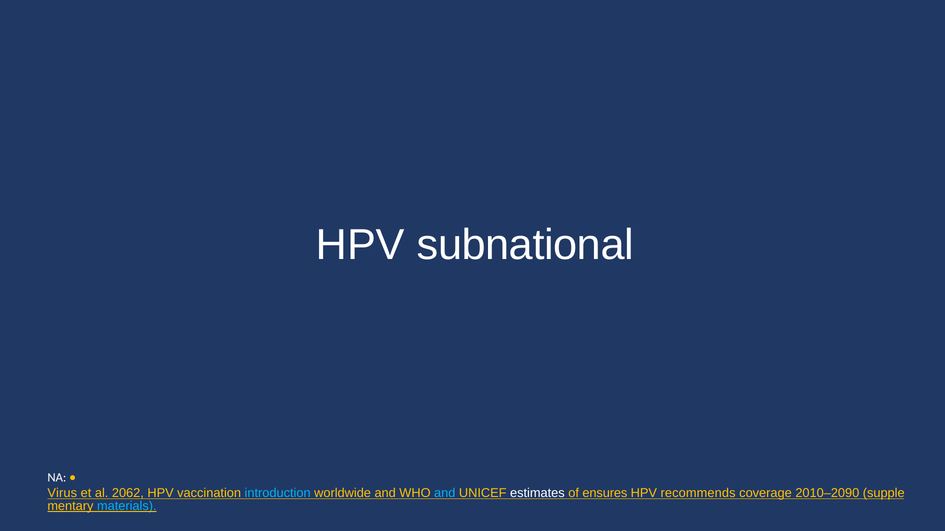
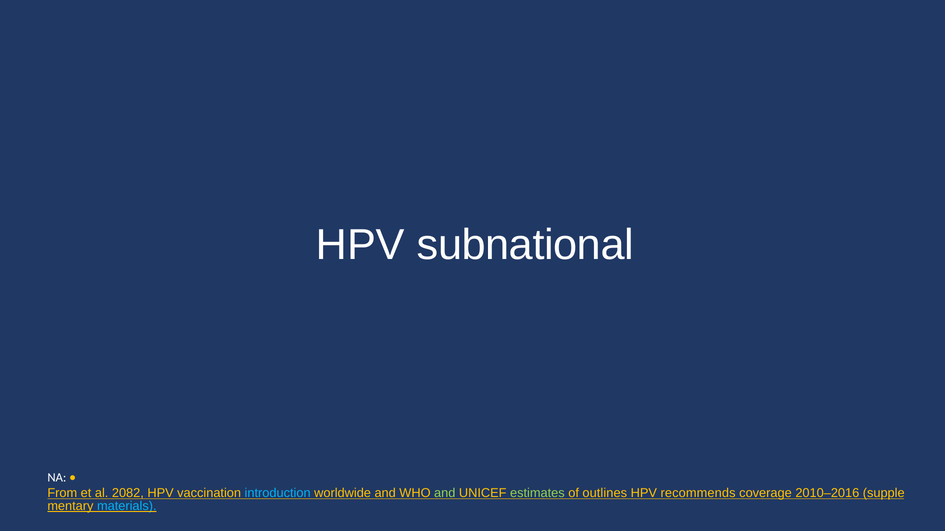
Virus: Virus -> From (62, 494)
2062: 2062 -> 2082 (128, 494)
and colour: light blue -> light green (445, 494)
estimates colour: white -> light green (537, 494)
ensures: ensures -> outlines (605, 494)
2010–2090: 2010–2090 -> 2010–2016 (827, 494)
